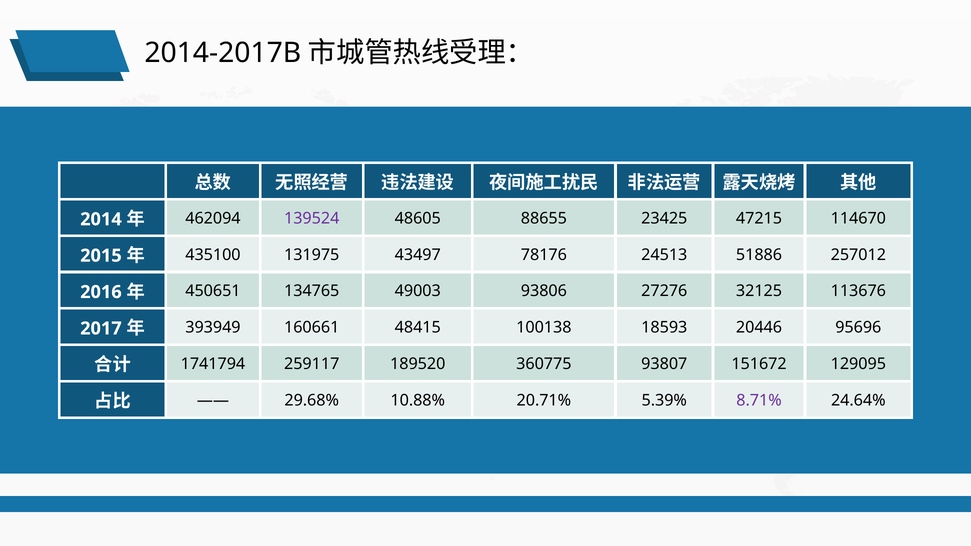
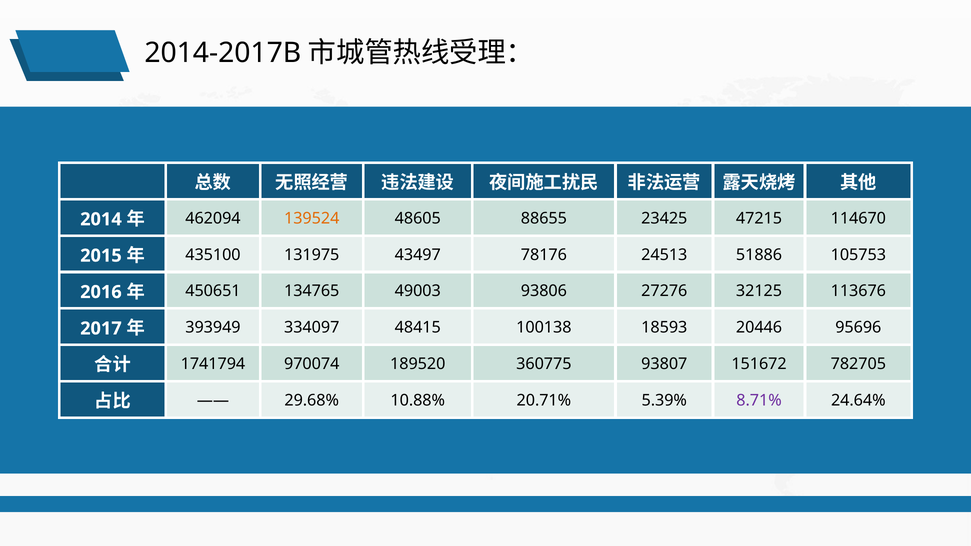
139524 colour: purple -> orange (312, 218)
257012: 257012 -> 105753 (858, 255)
160661: 160661 -> 334097 (312, 328)
259117: 259117 -> 970074 (312, 364)
129095: 129095 -> 782705 (858, 364)
